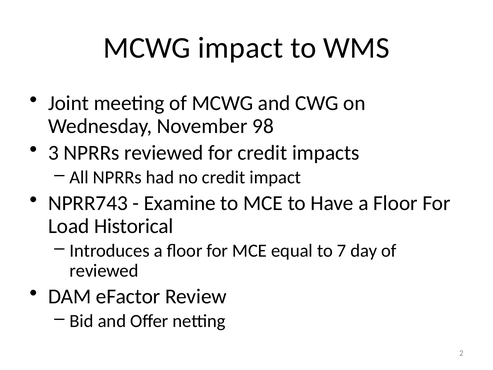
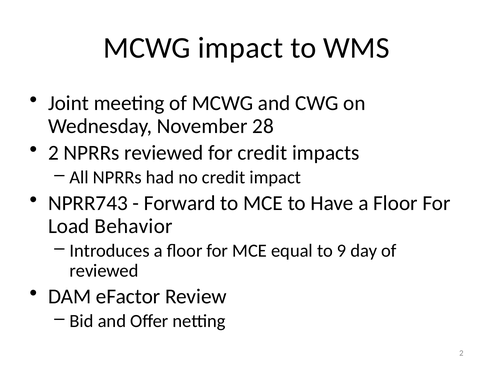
98: 98 -> 28 (263, 126)
3: 3 -> 2 (53, 153)
Examine: Examine -> Forward (180, 203)
Historical: Historical -> Behavior (134, 226)
7: 7 -> 9 (342, 251)
